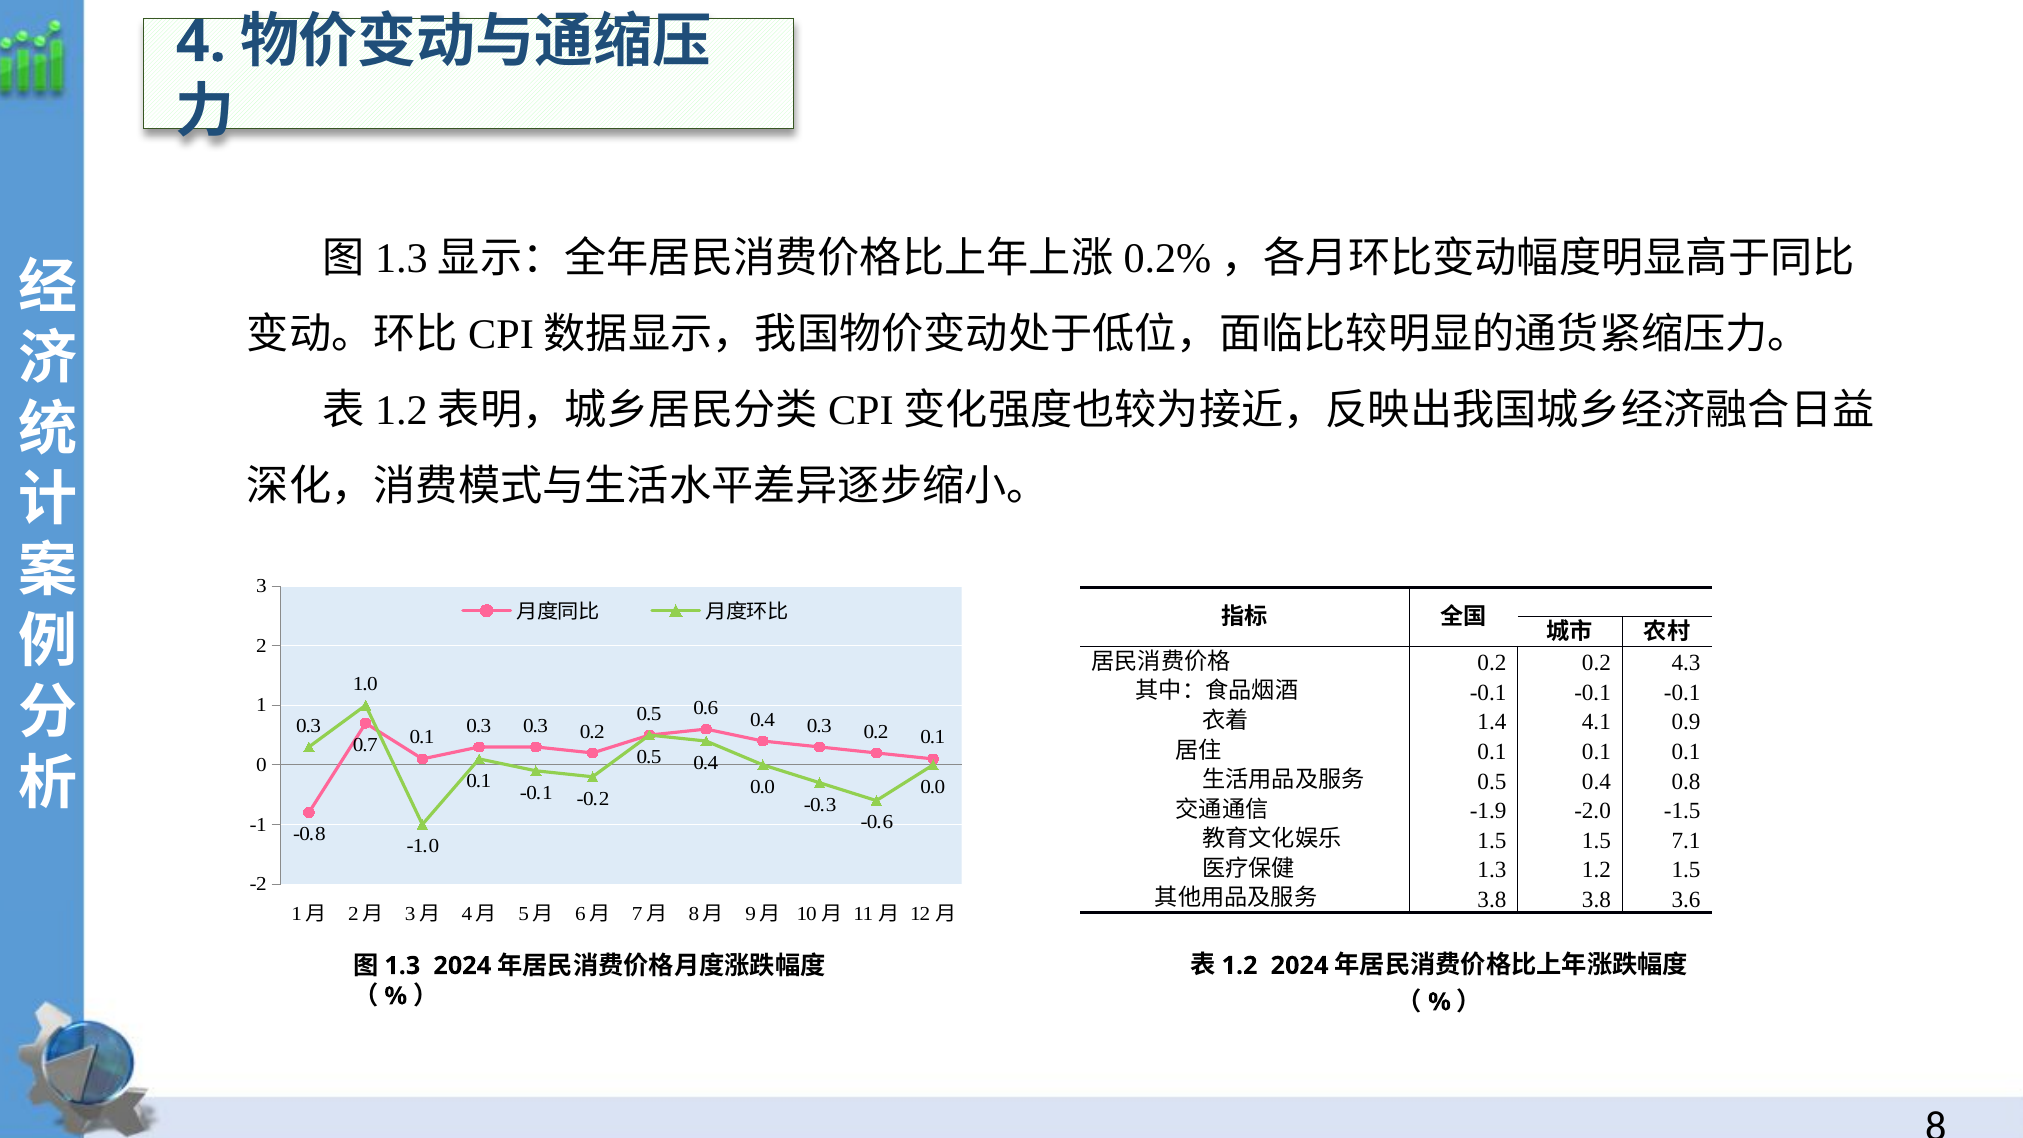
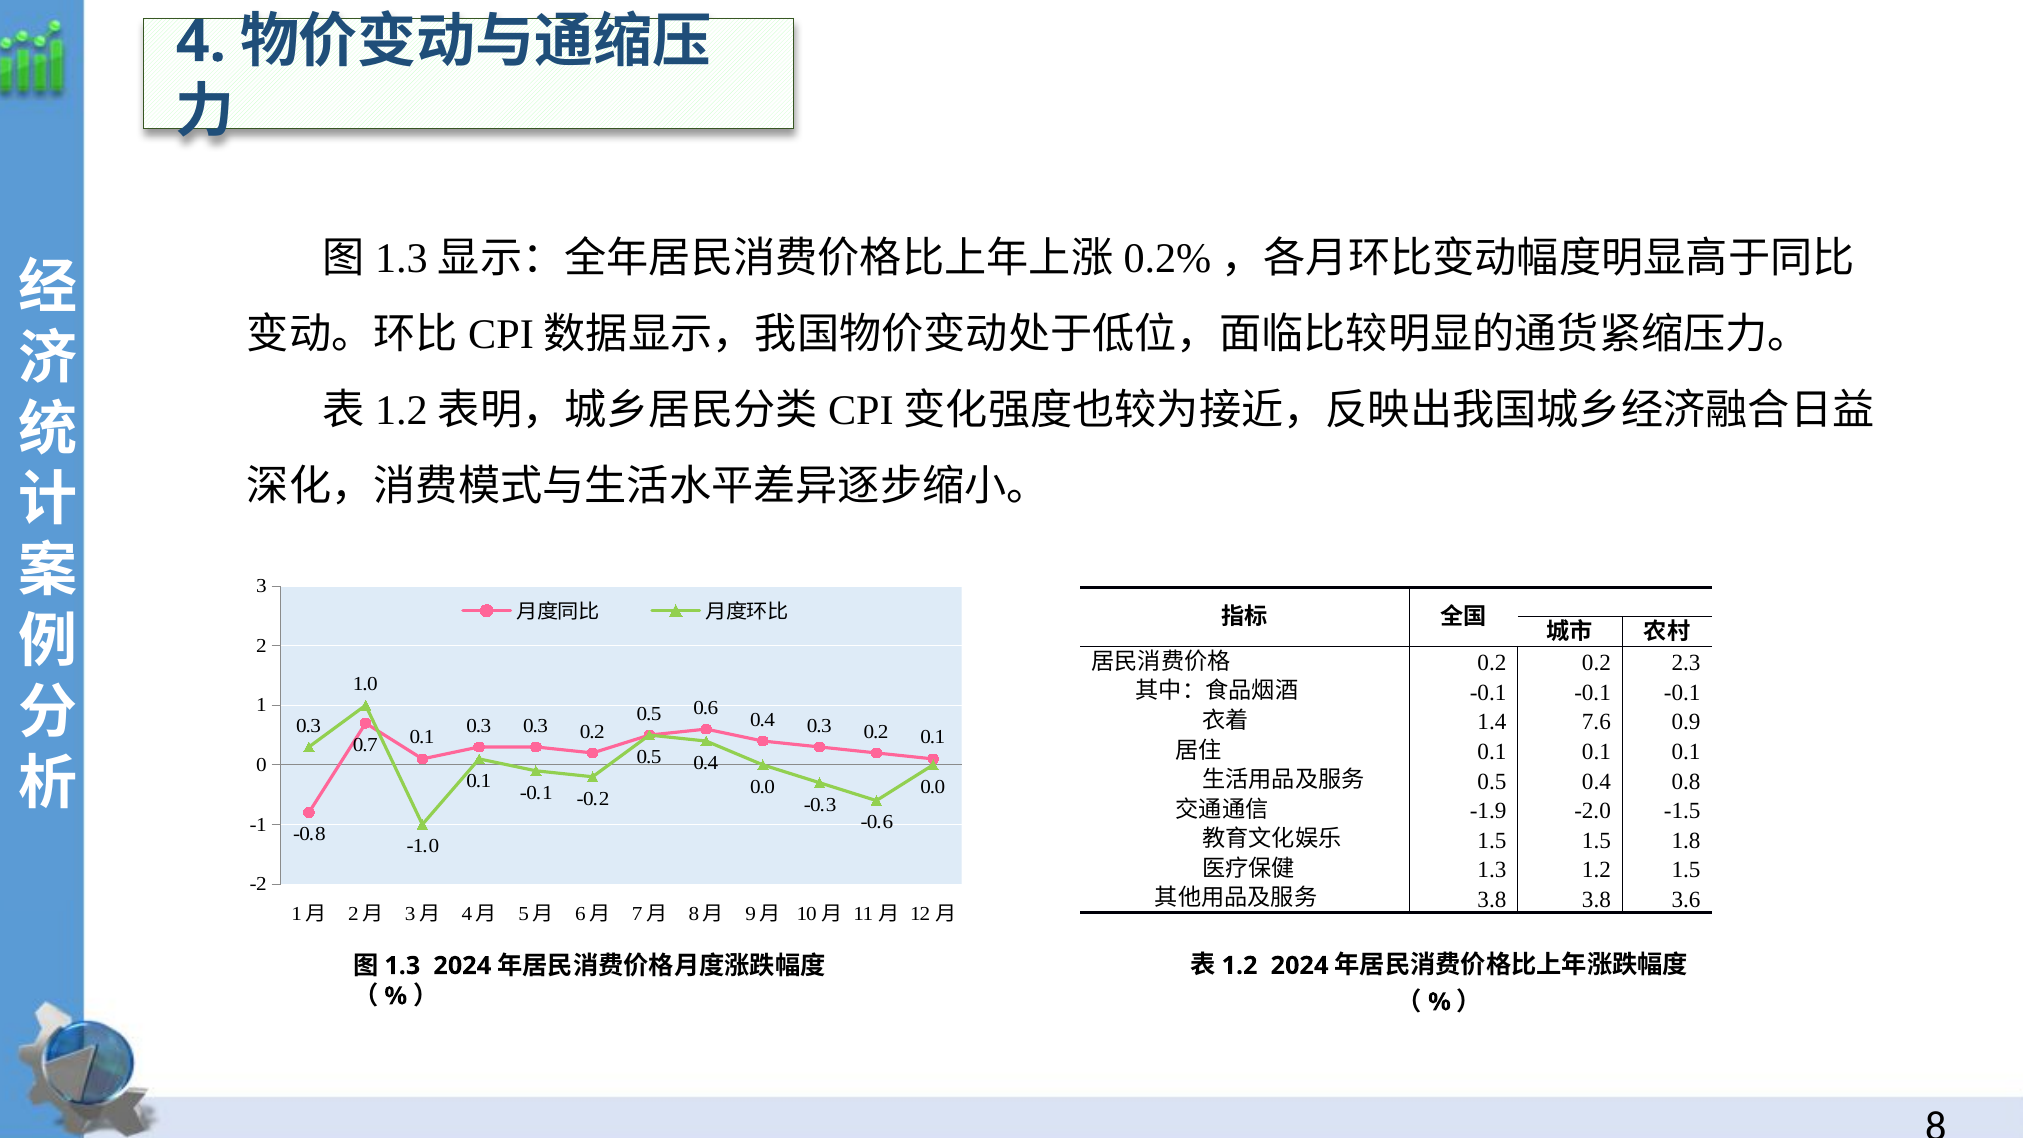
4.3: 4.3 -> 2.3 (1686, 663)
4.1: 4.1 -> 7.6 (1596, 722)
7.1: 7.1 -> 1.8 (1686, 841)
